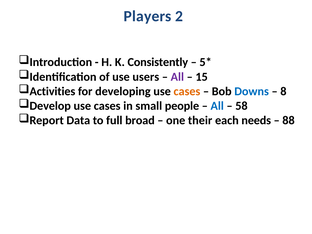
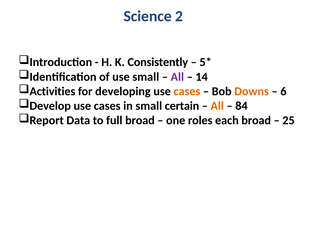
Players: Players -> Science (148, 16)
use users: users -> small (146, 77)
15: 15 -> 14 (202, 77)
Downs colour: blue -> orange (252, 91)
8: 8 -> 6 (283, 91)
people: people -> certain (182, 106)
All colour: blue -> orange (217, 106)
58: 58 -> 84 (241, 106)
their: their -> roles (200, 120)
each needs: needs -> broad (256, 120)
88: 88 -> 25 (289, 120)
